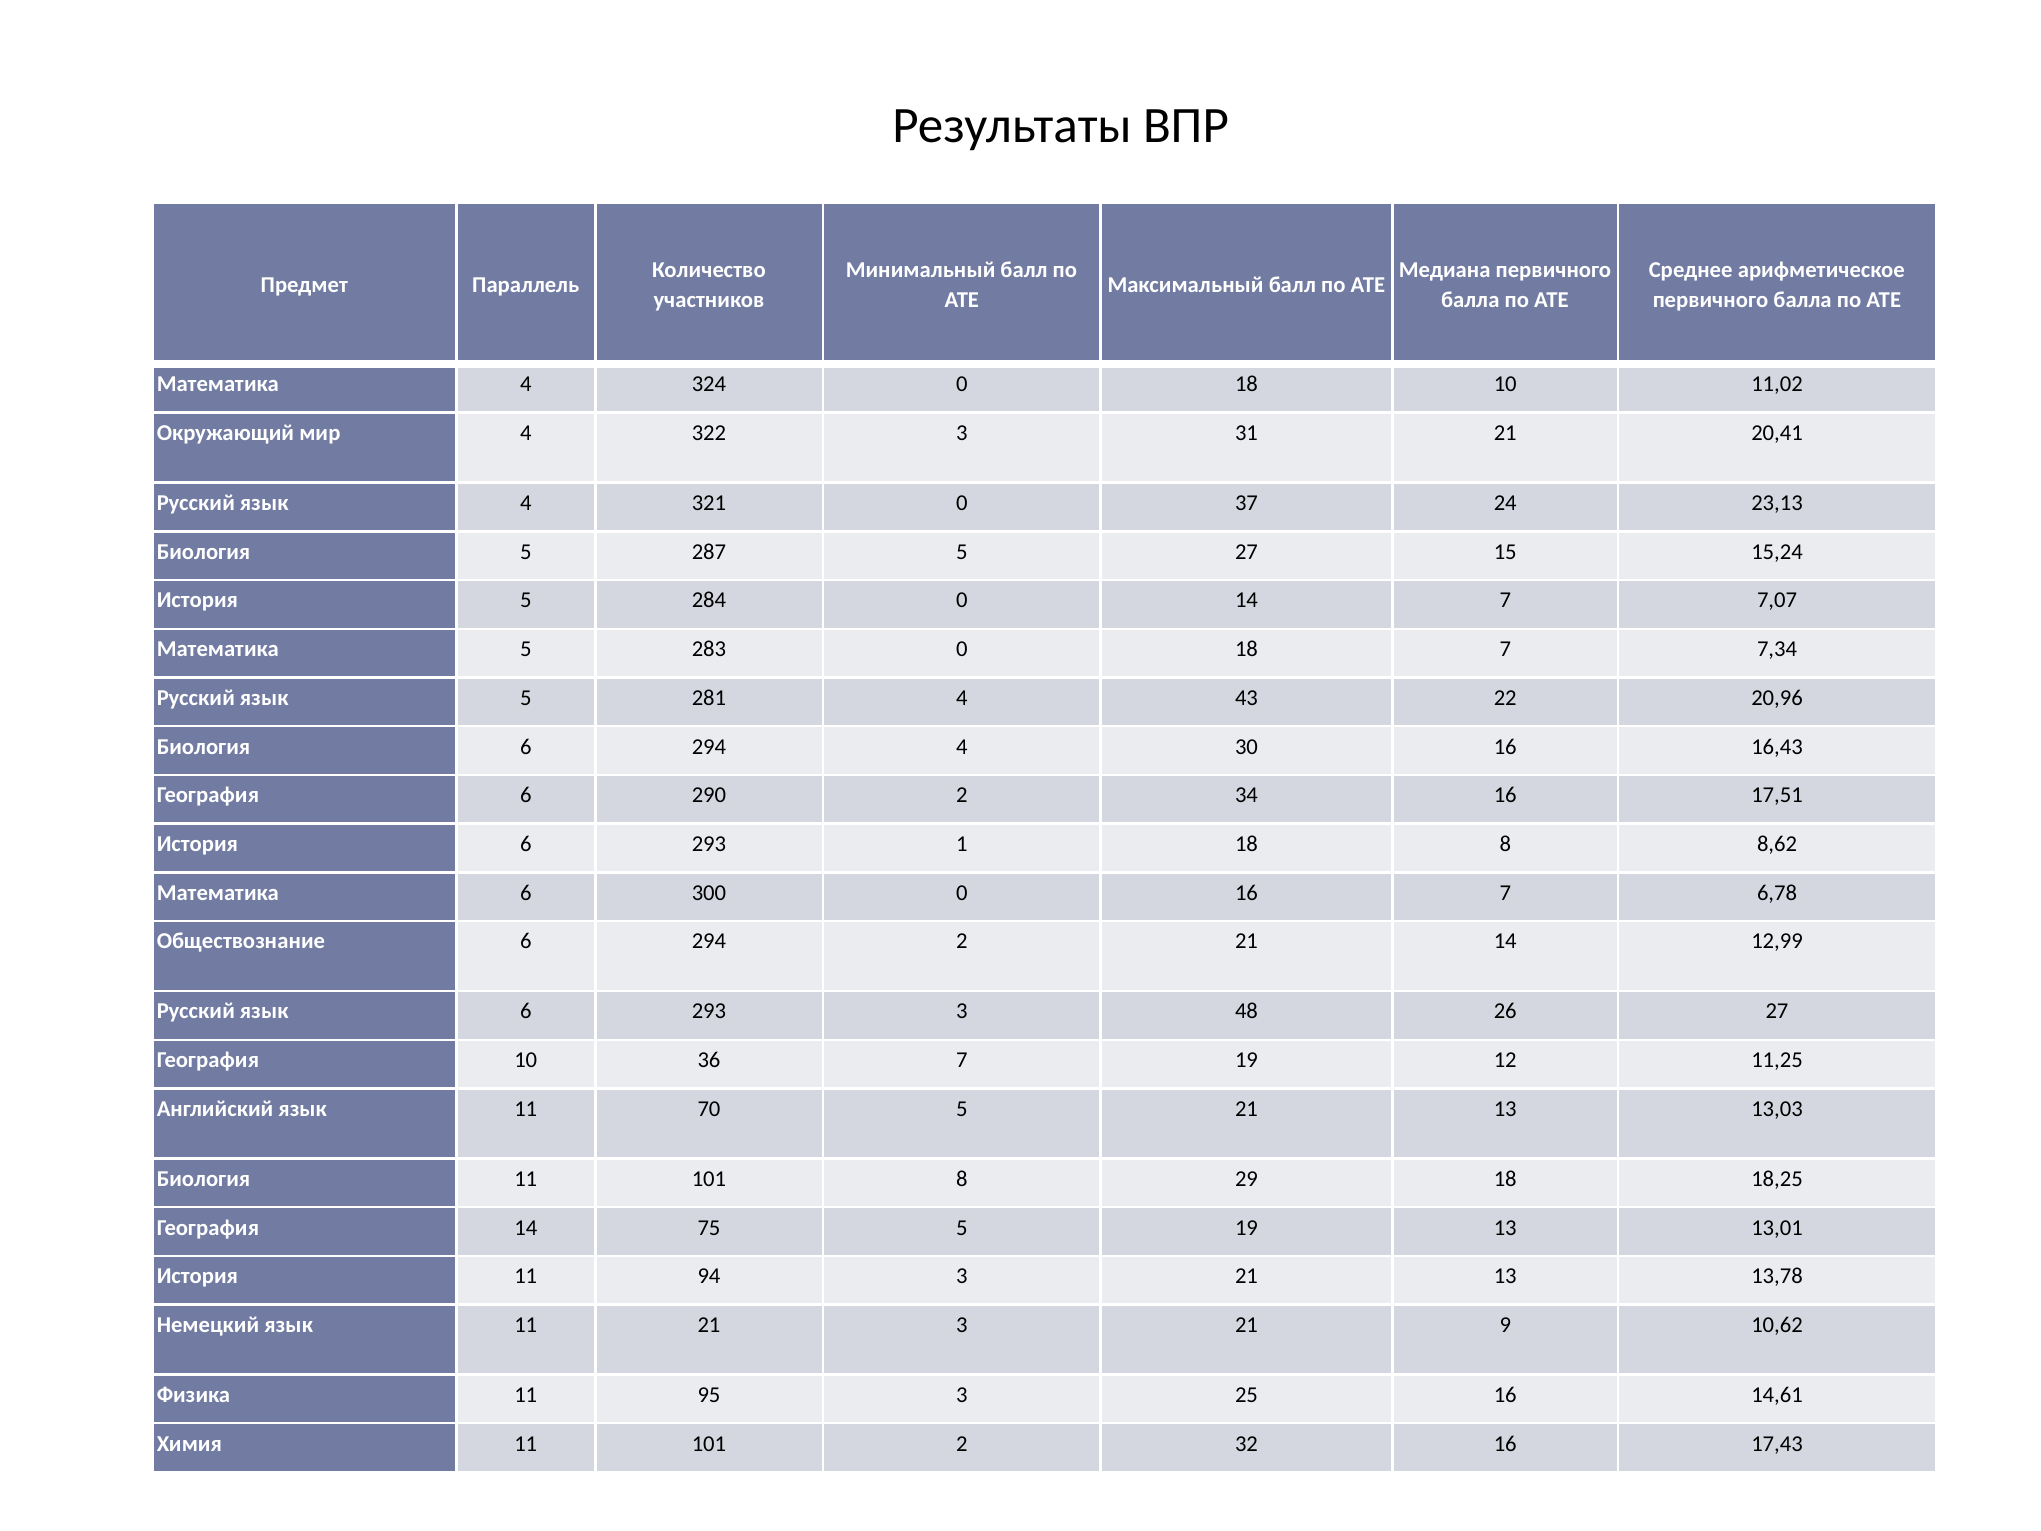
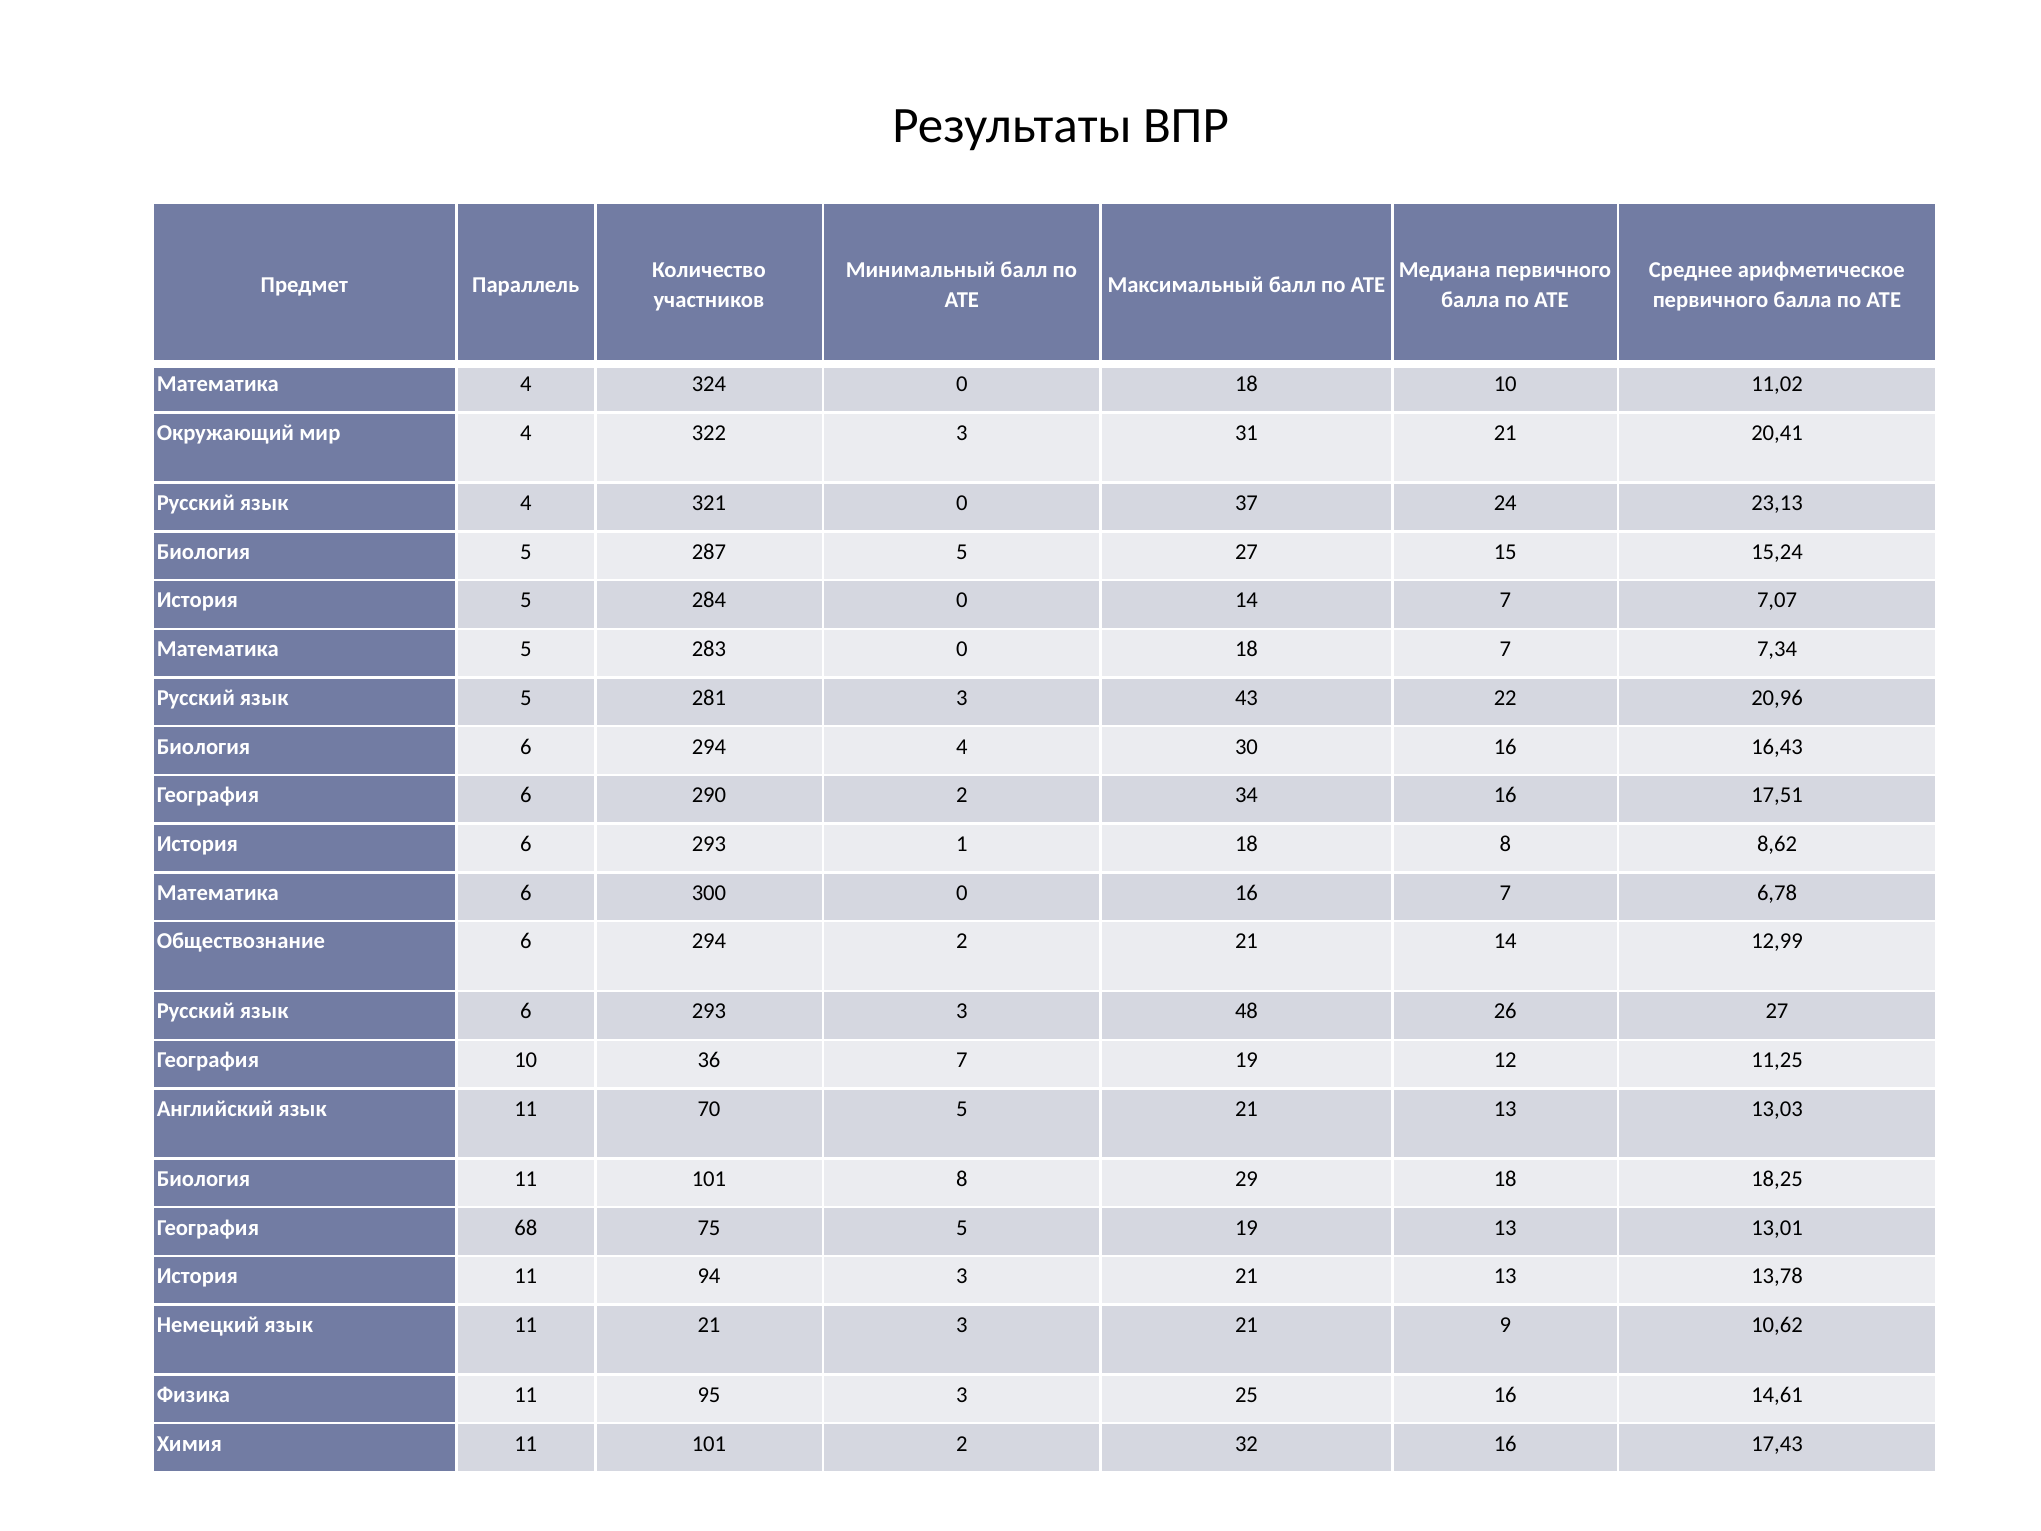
281 4: 4 -> 3 (962, 698)
География 14: 14 -> 68 (526, 1227)
